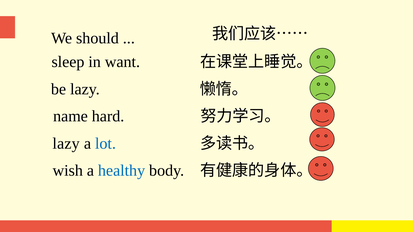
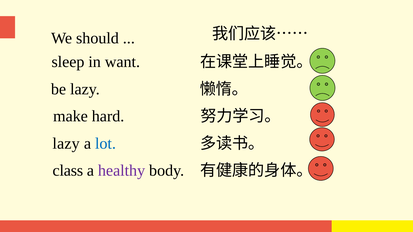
name: name -> make (70, 116)
wish: wish -> class (68, 171)
healthy colour: blue -> purple (122, 171)
